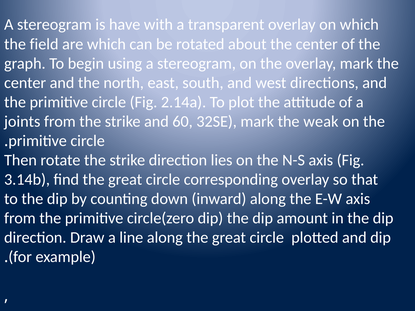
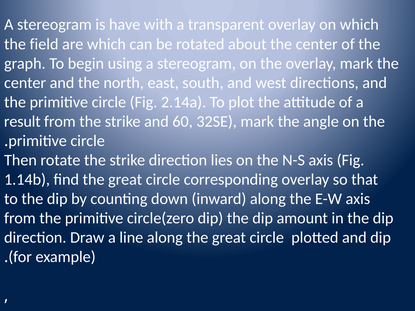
joints: joints -> result (22, 122)
weak: weak -> angle (321, 122)
3.14b: 3.14b -> 1.14b (27, 180)
